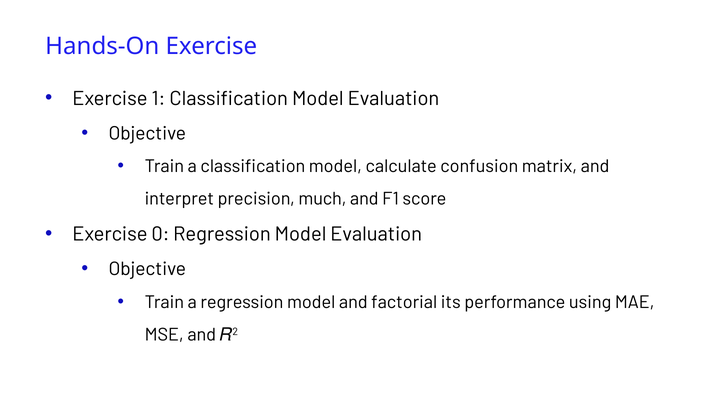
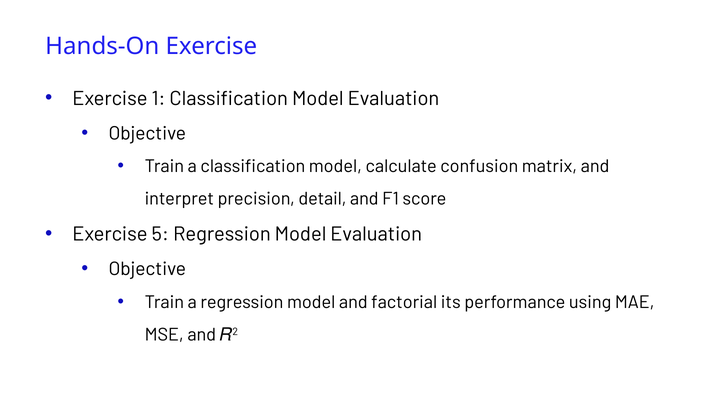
much: much -> detail (322, 199)
0: 0 -> 5 (160, 234)
